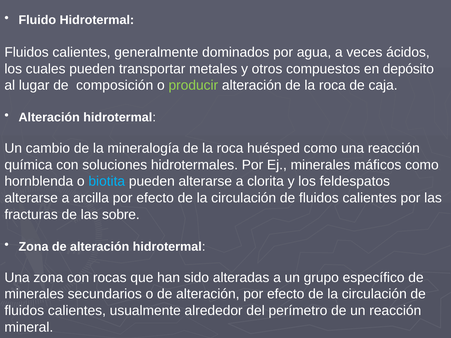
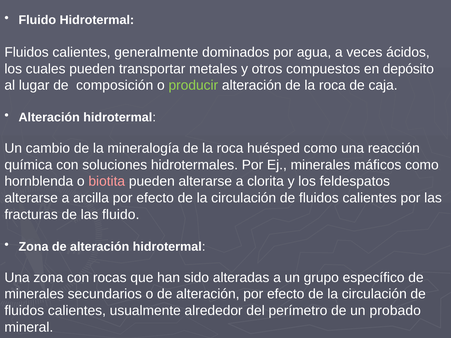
biotita colour: light blue -> pink (107, 182)
las sobre: sobre -> fluido (121, 215)
un reacción: reacción -> probado (395, 311)
